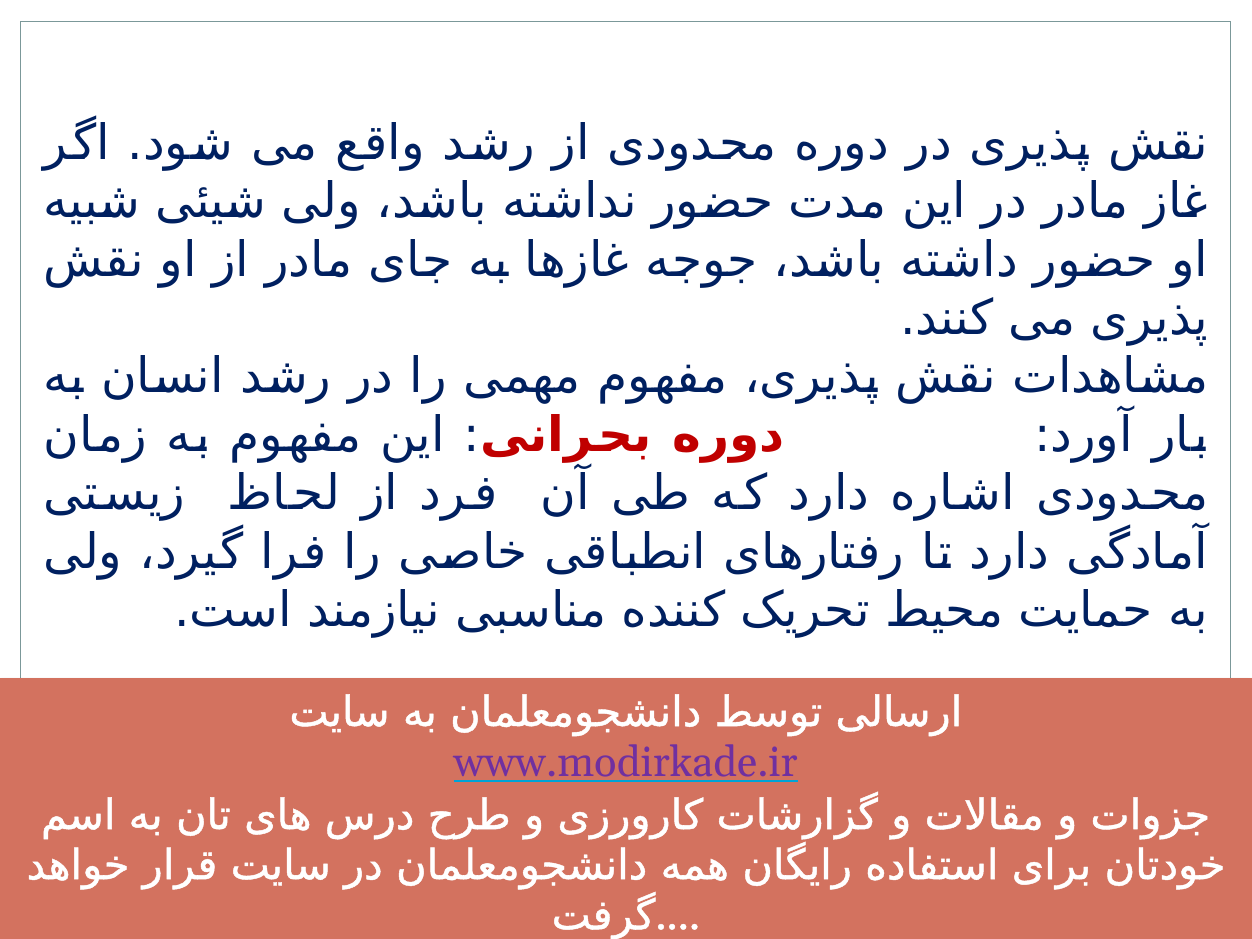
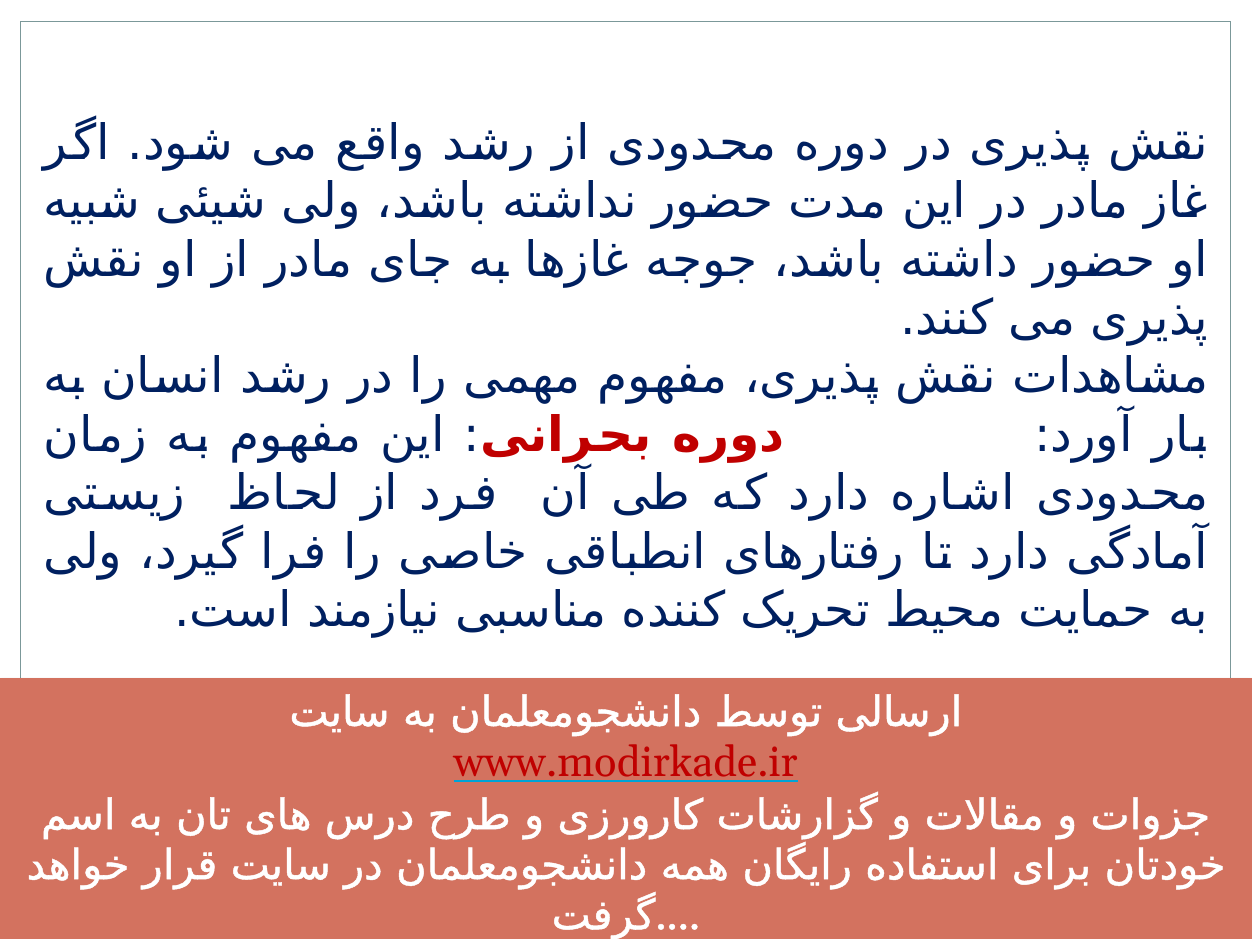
www.modirkade.ir colour: purple -> red (626, 762)
